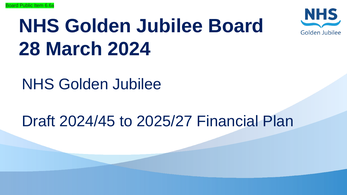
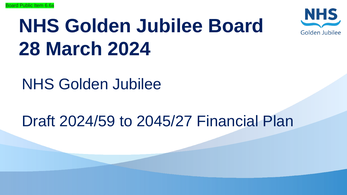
2024/45: 2024/45 -> 2024/59 (87, 121)
2025/27: 2025/27 -> 2045/27 (165, 121)
